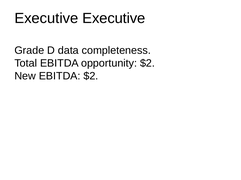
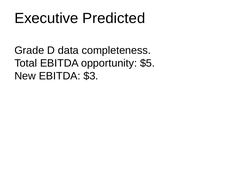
Executive Executive: Executive -> Predicted (114, 18)
opportunity $2: $2 -> $5 (147, 63)
EBITDA $2: $2 -> $3 (91, 76)
